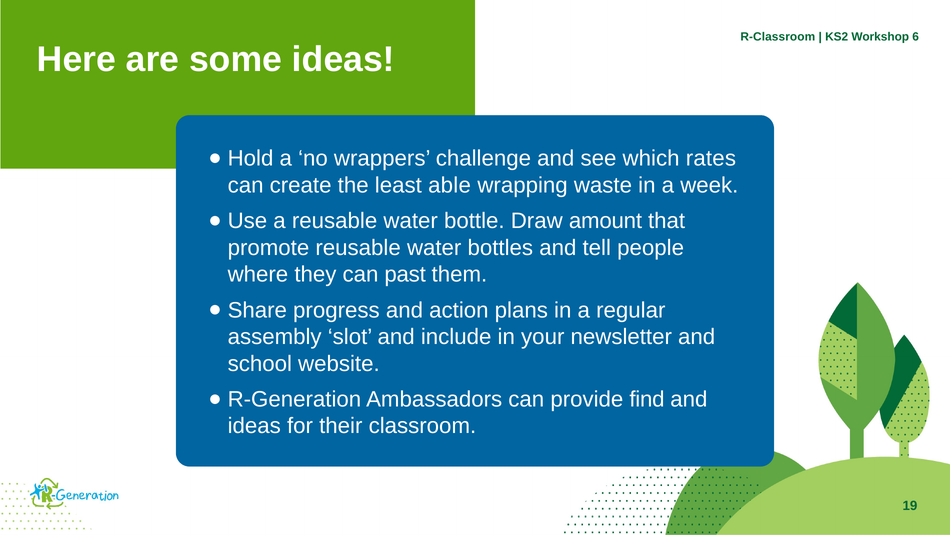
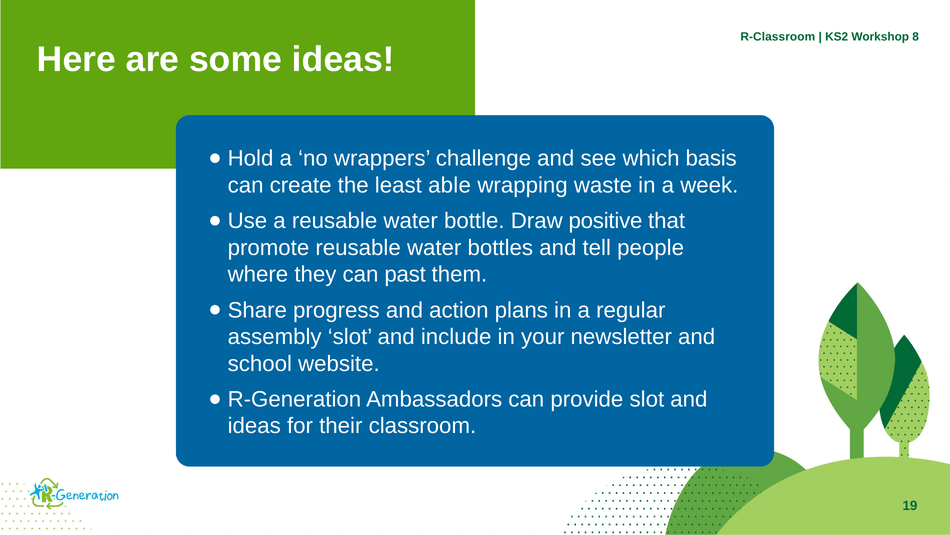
6: 6 -> 8 (916, 37)
rates: rates -> basis (711, 158)
amount: amount -> positive (605, 221)
provide find: find -> slot (647, 399)
